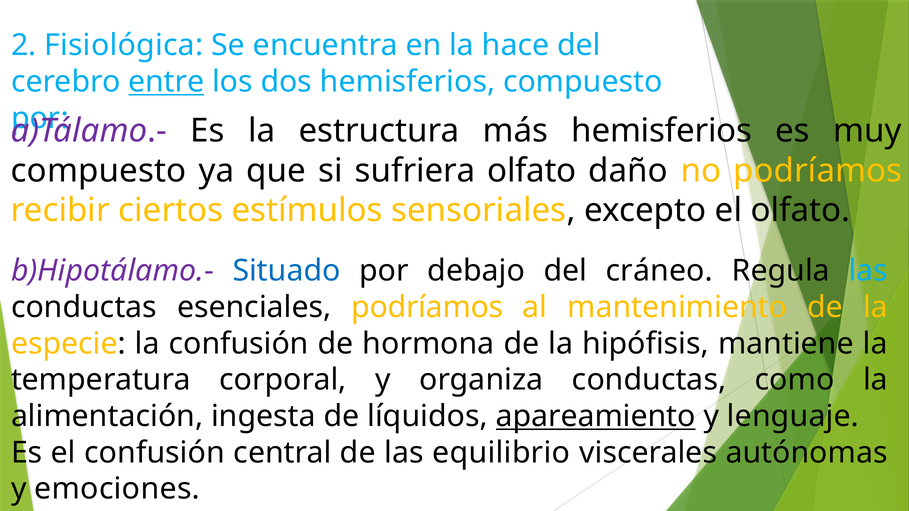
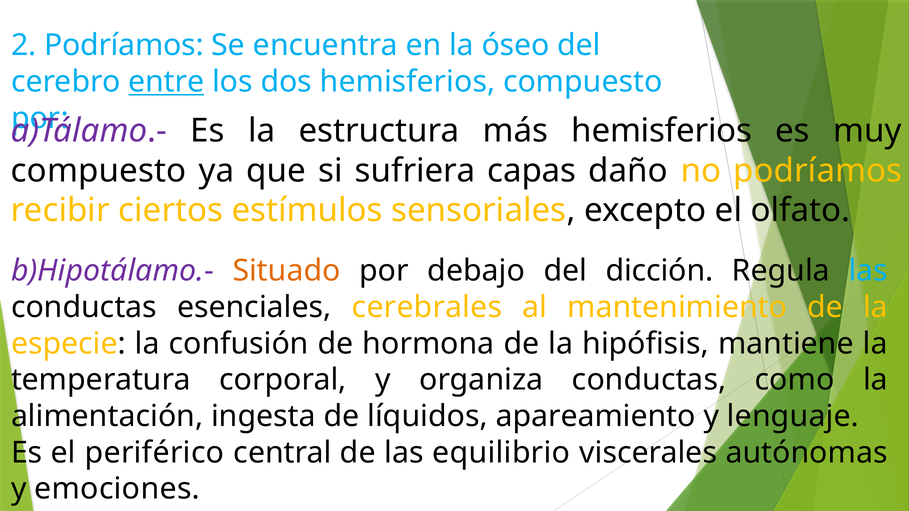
2 Fisiológica: Fisiológica -> Podríamos (124, 45)
hace: hace -> óseo (516, 45)
sufriera olfato: olfato -> capas (532, 171)
Situado colour: blue -> orange (287, 271)
cráneo: cráneo -> dicción (659, 271)
esenciales podríamos: podríamos -> cerebrales (427, 307)
apareamiento underline: present -> none (596, 417)
el confusión: confusión -> periférico (154, 453)
